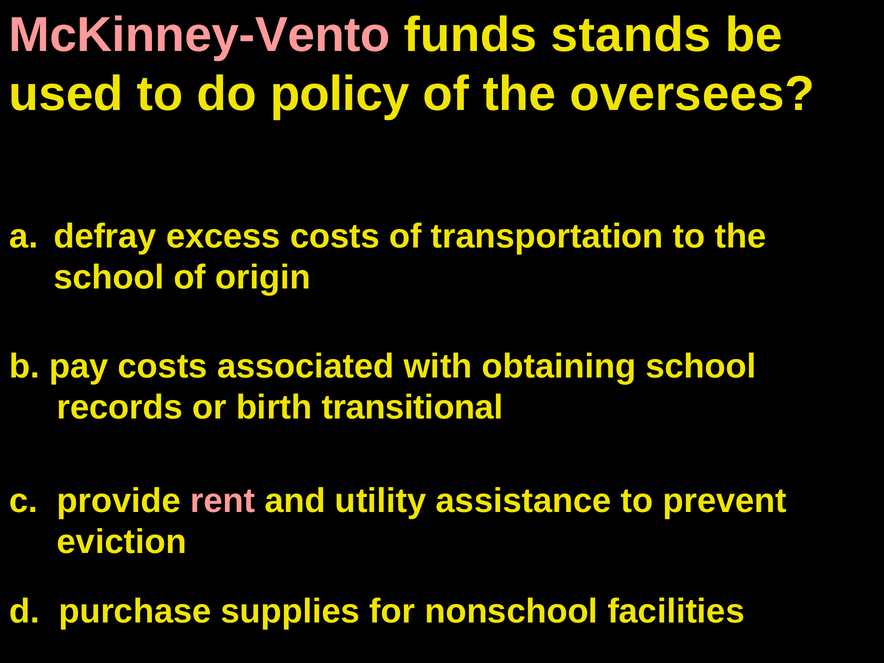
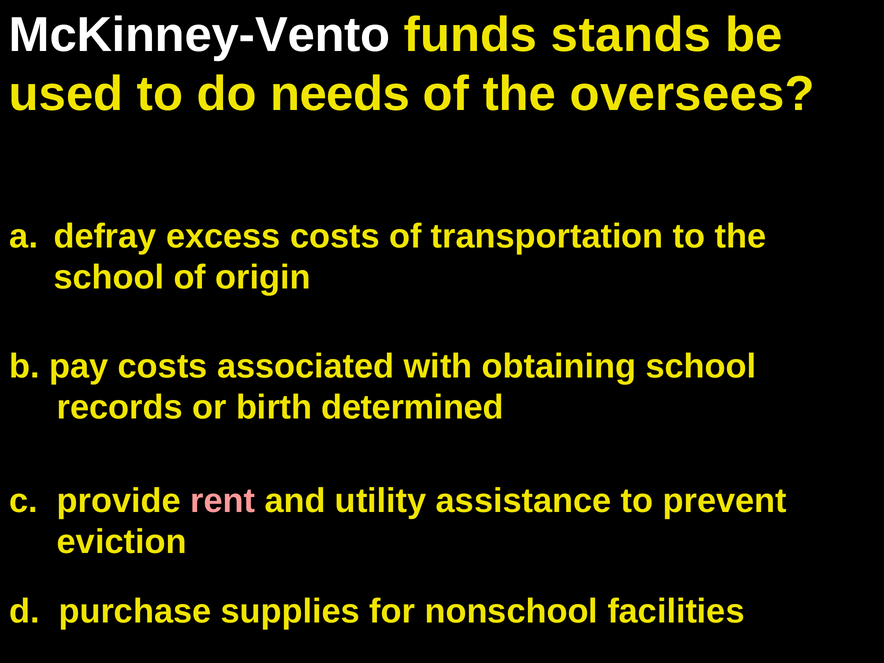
McKinney-Vento colour: pink -> white (200, 35)
policy: policy -> needs (340, 94)
transitional: transitional -> determined (412, 408)
